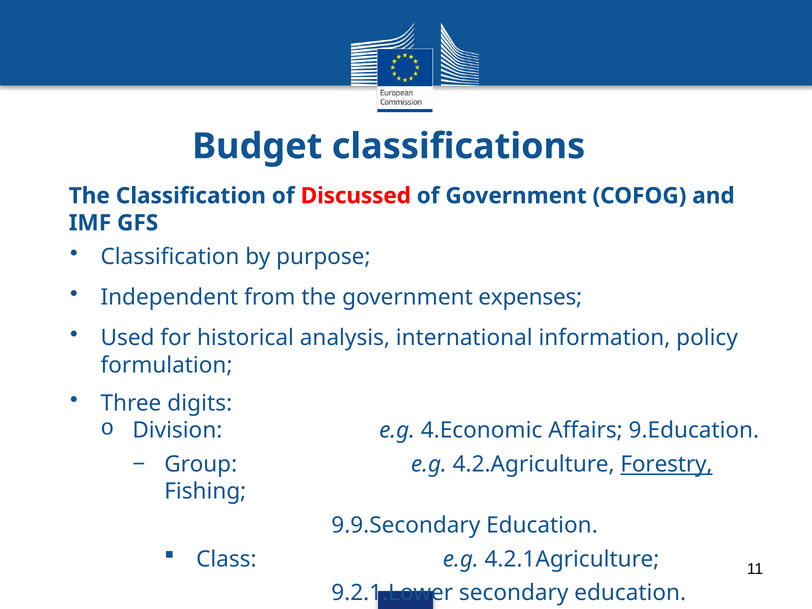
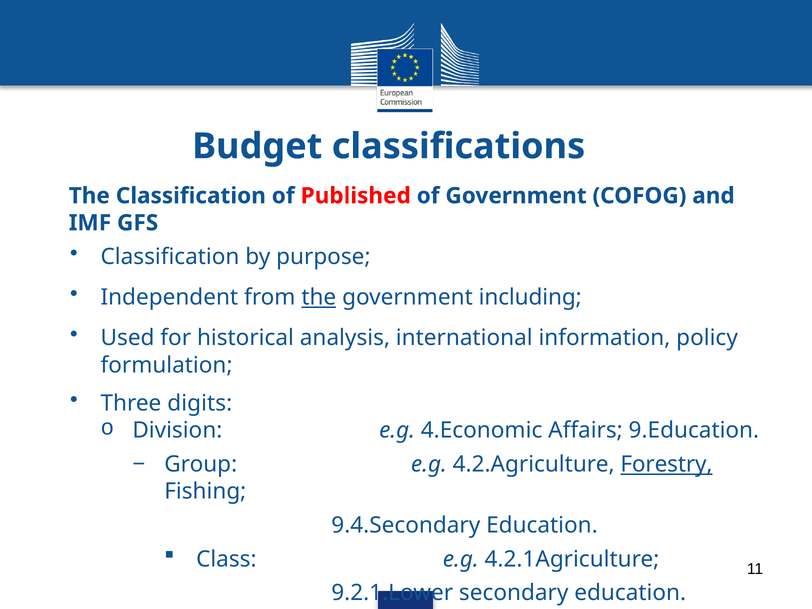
Discussed: Discussed -> Published (356, 196)
the underline: none -> present (319, 297)
expenses: expenses -> including (530, 297)
9.9.Secondary: 9.9.Secondary -> 9.4.Secondary (406, 525)
